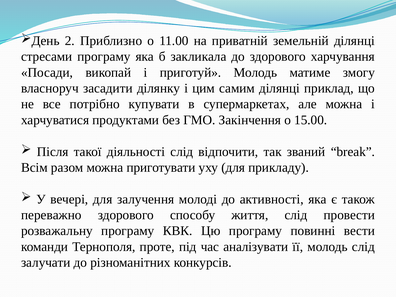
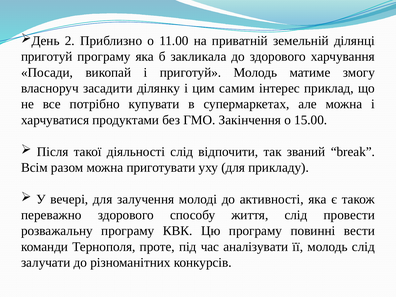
стресами: стресами -> приготуй (47, 57)
самим ділянці: ділянці -> інтерес (279, 88)
